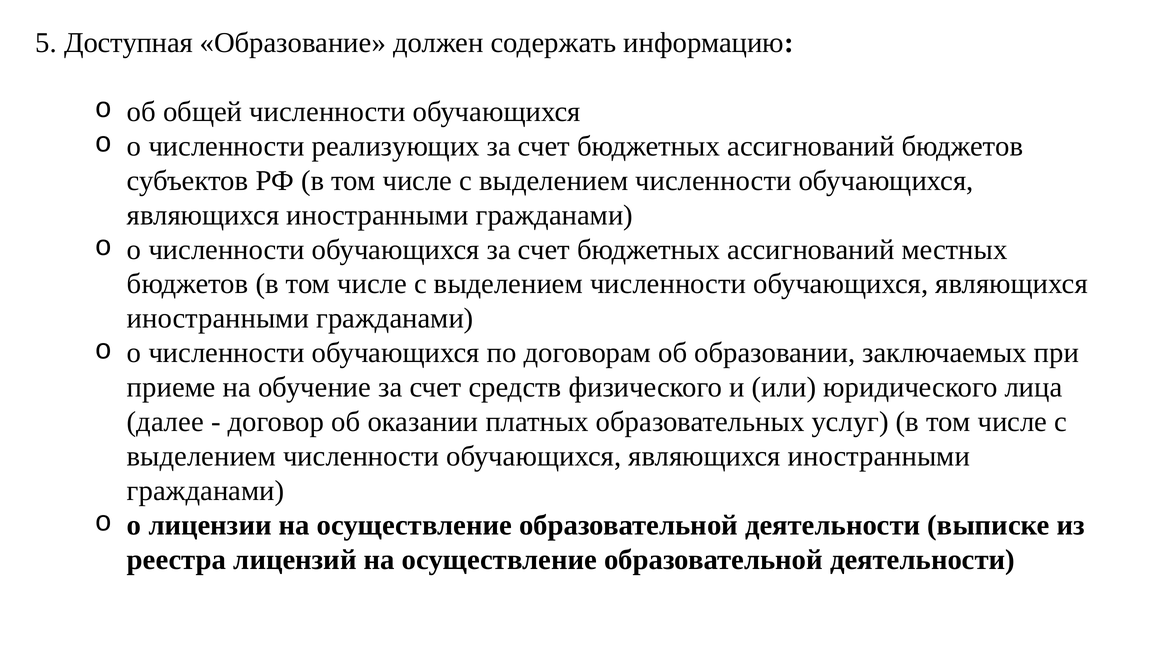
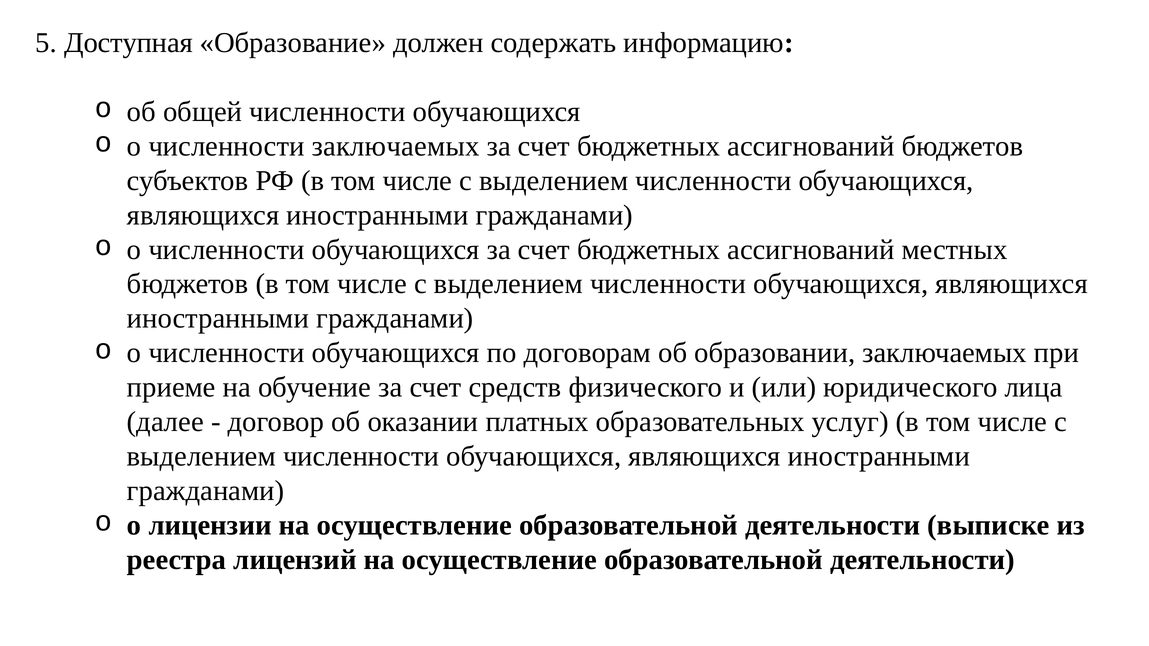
численности реализующих: реализующих -> заключаемых (396, 146)
